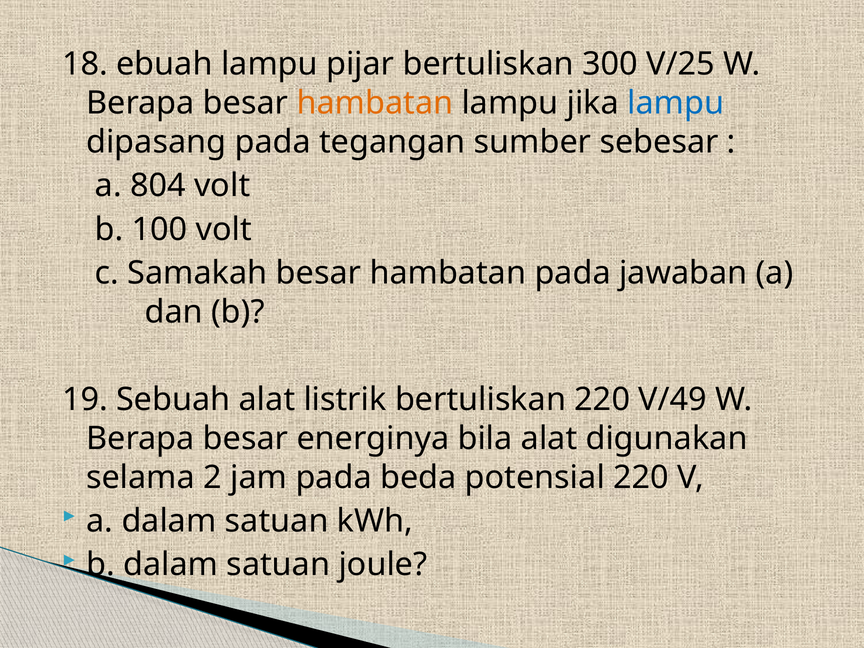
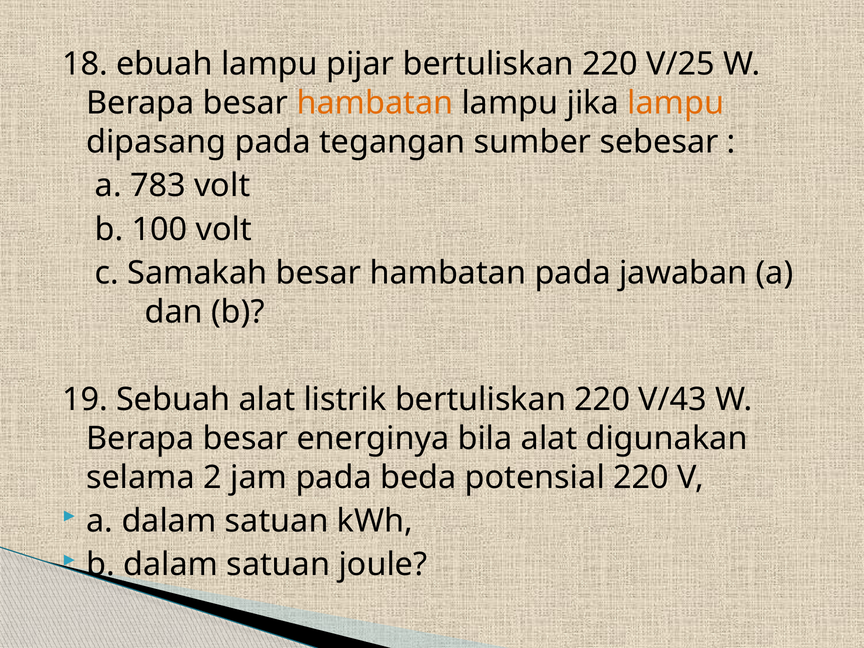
pijar bertuliskan 300: 300 -> 220 (610, 64)
lampu colour: blue -> orange (676, 103)
804: 804 -> 783 (158, 186)
V/49: V/49 -> V/43 (673, 399)
